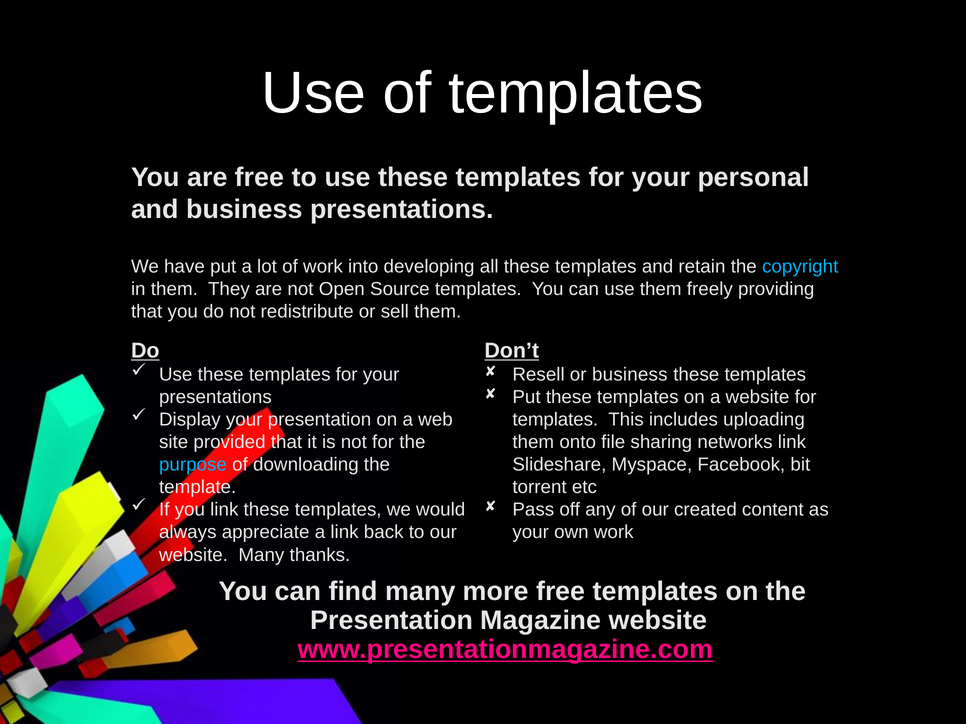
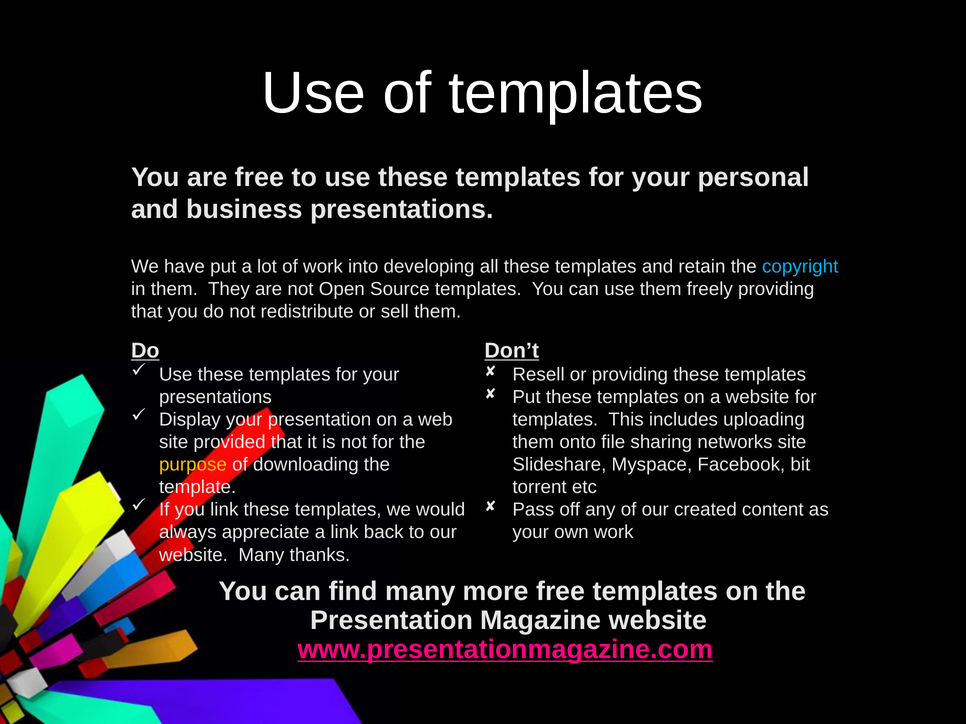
or business: business -> providing (630, 375)
networks link: link -> site (792, 442)
purpose colour: light blue -> yellow (193, 465)
